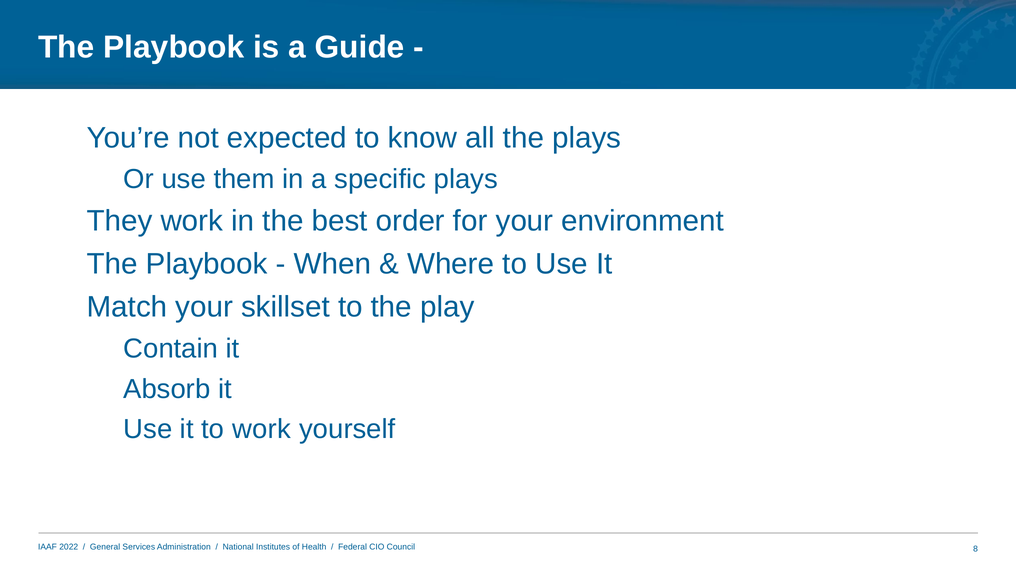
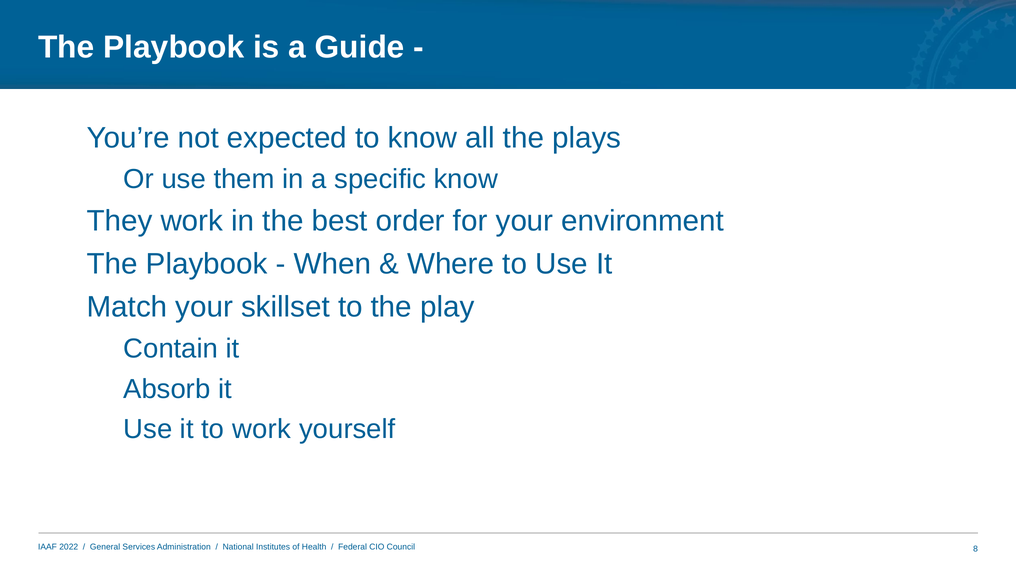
specific plays: plays -> know (466, 180)
